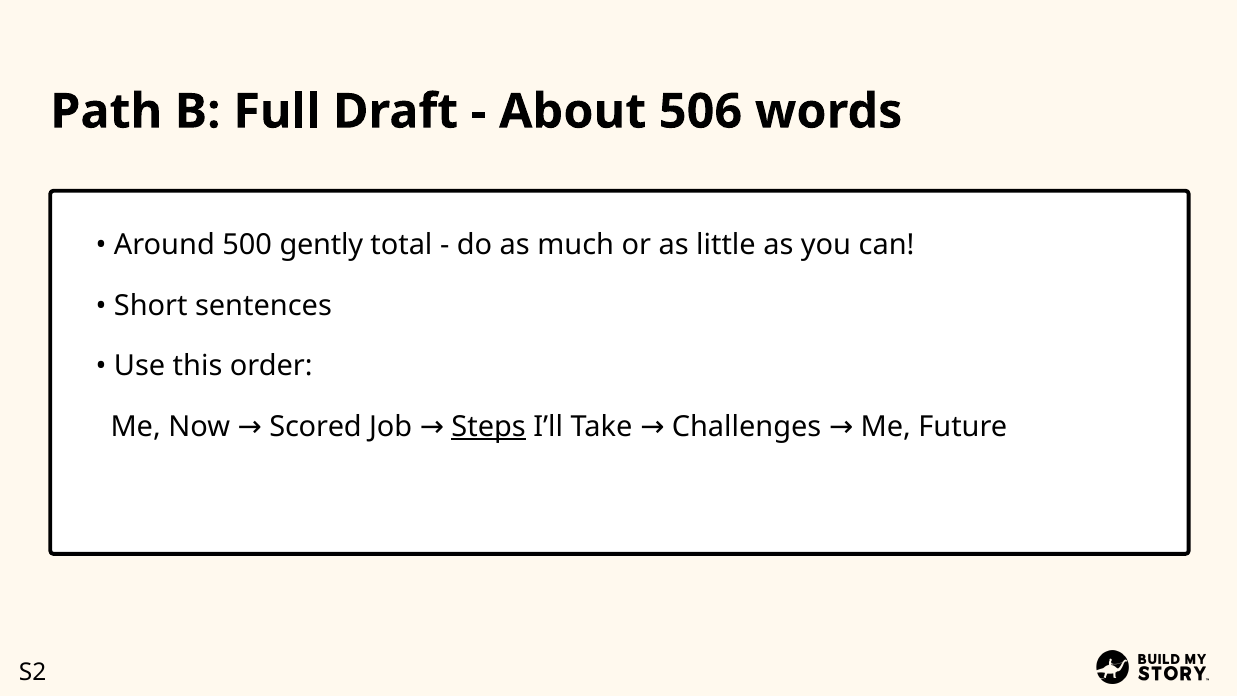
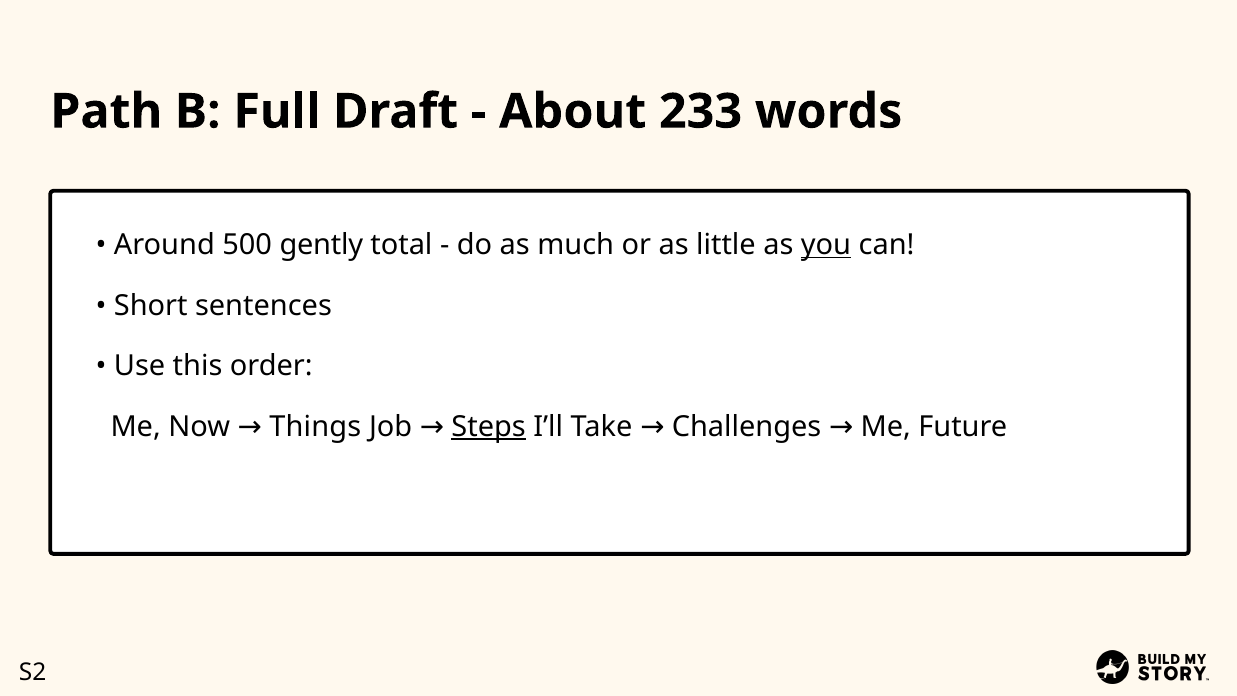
506: 506 -> 233 (701, 112)
you underline: none -> present (826, 245)
Scored: Scored -> Things (315, 426)
